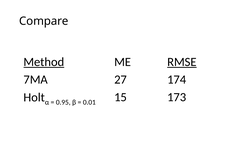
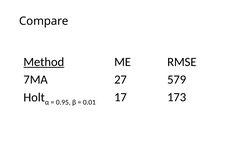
RMSE underline: present -> none (182, 62)
174: 174 -> 579 (177, 79)
15: 15 -> 17 (121, 97)
